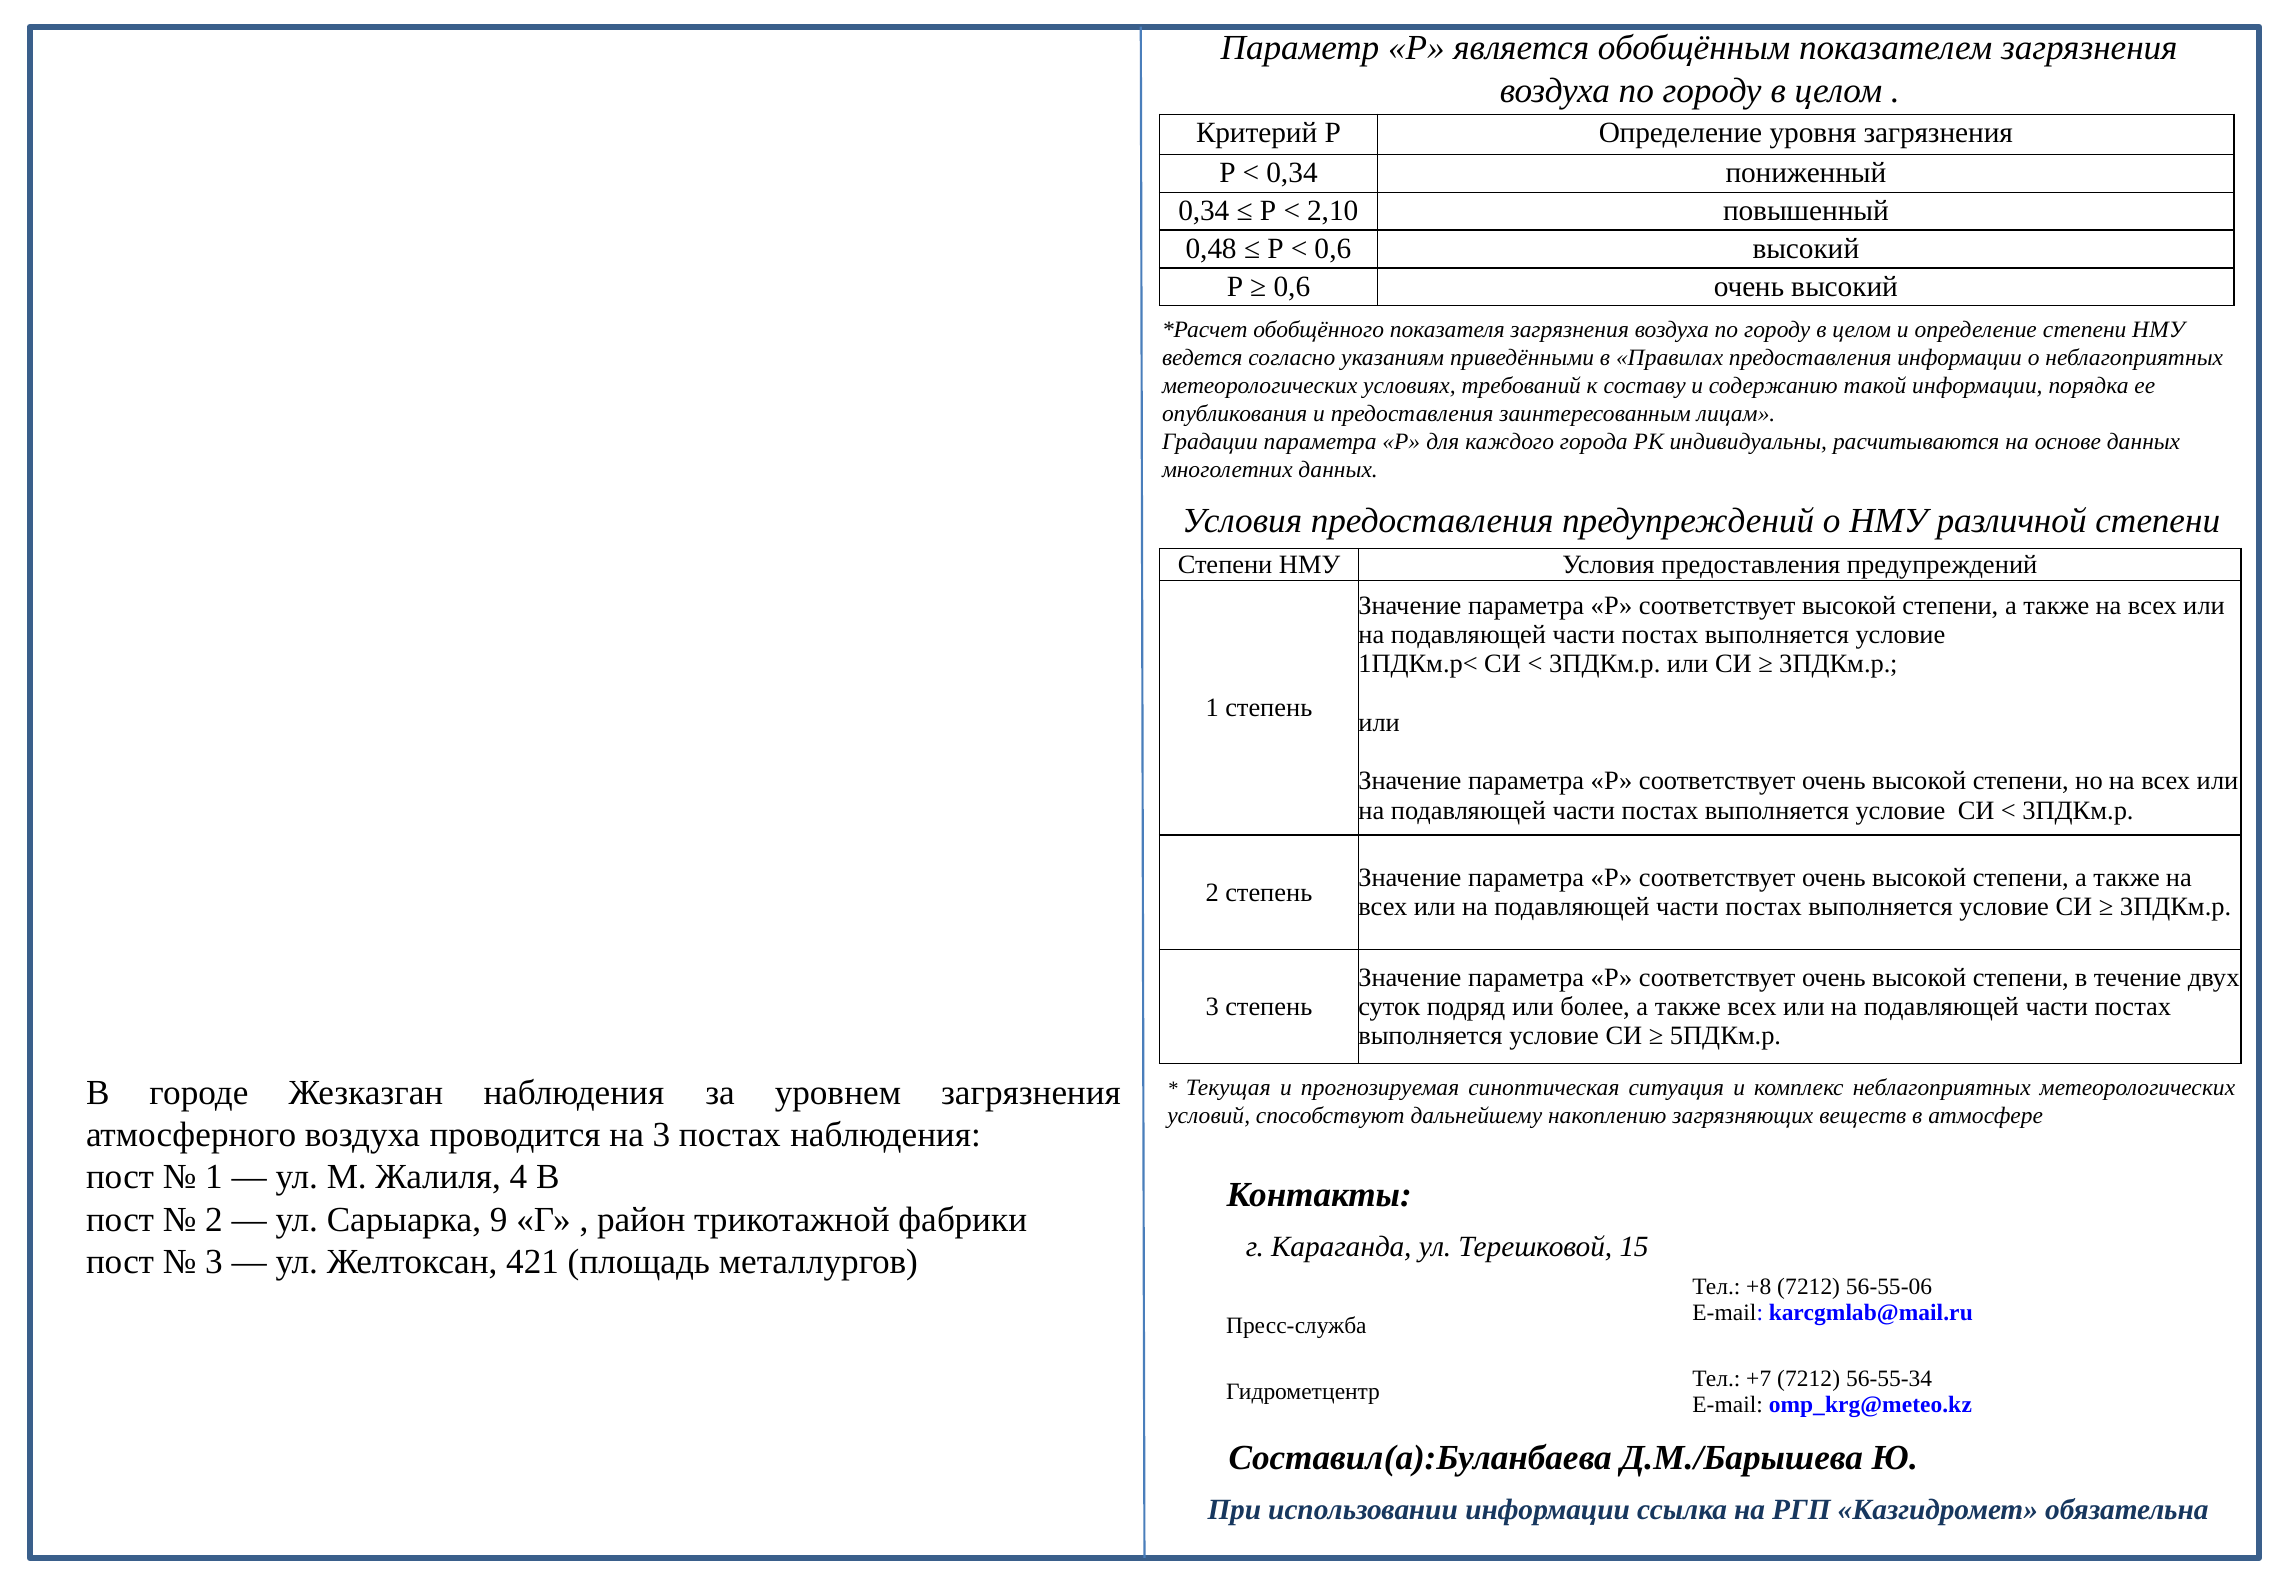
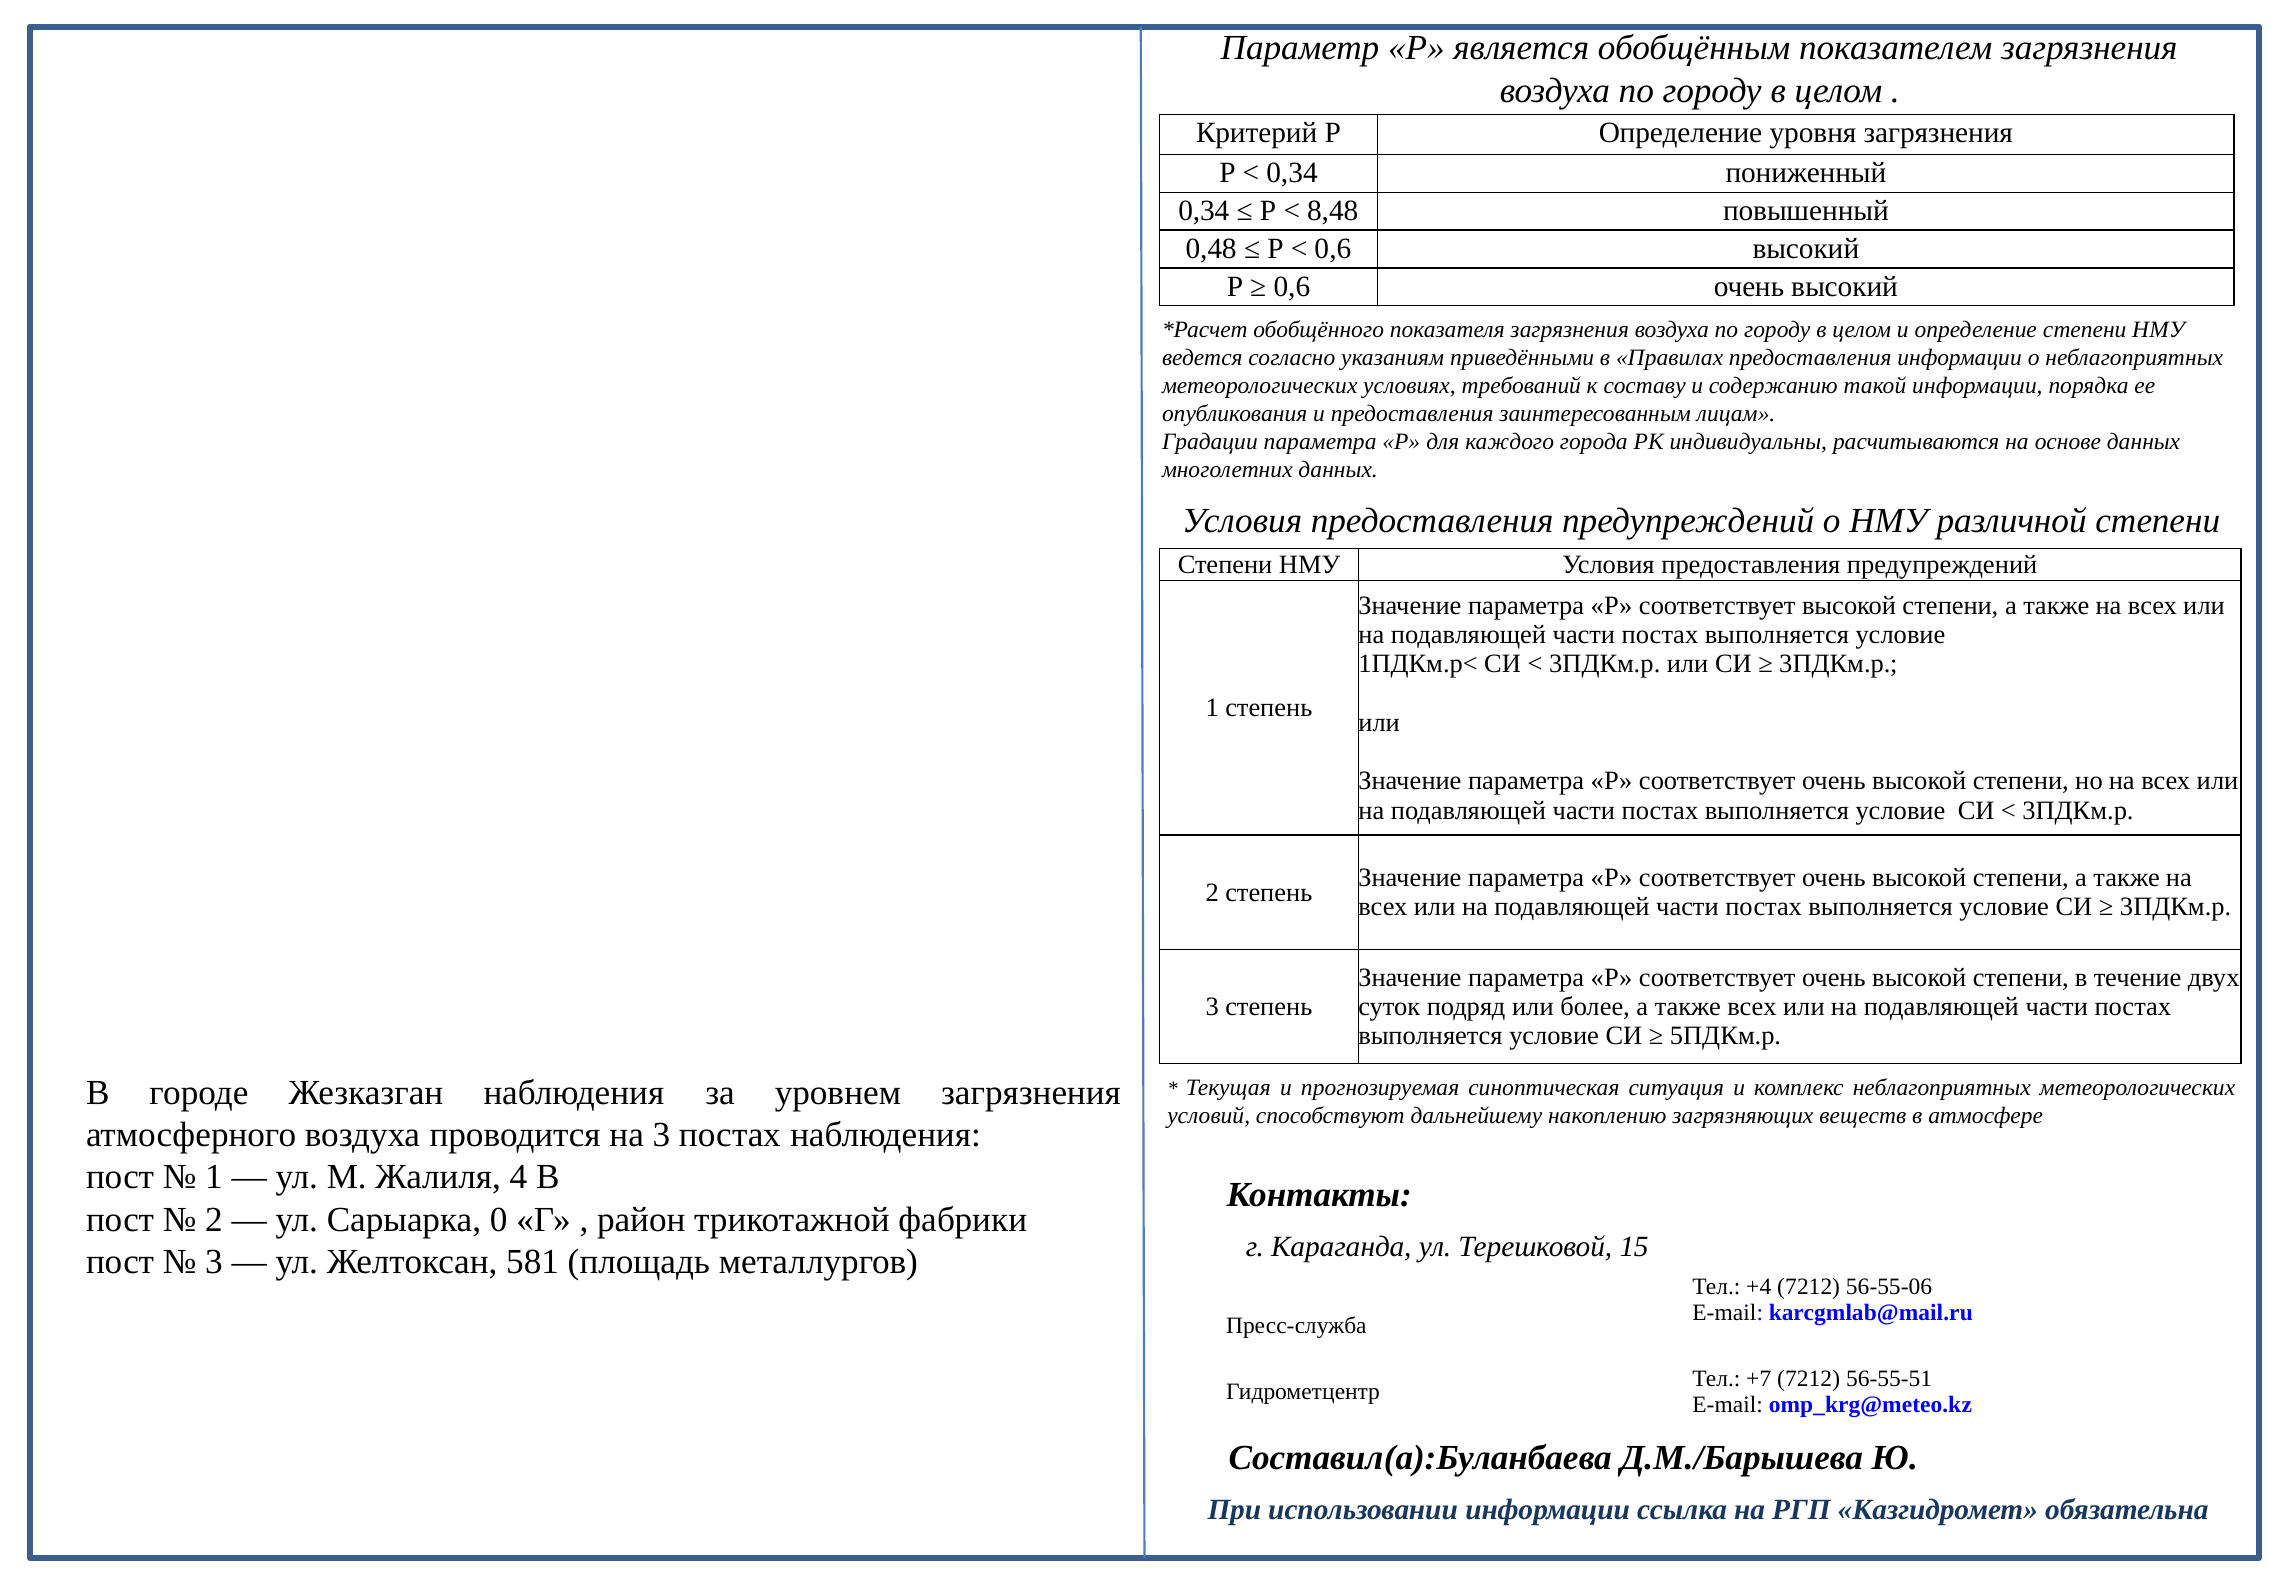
2,10: 2,10 -> 8,48 (1333, 211)
9: 9 -> 0 (499, 1219)
421: 421 -> 581 (533, 1261)
+8: +8 -> +4 (1759, 1287)
56-55-34: 56-55-34 -> 56-55-51 (1889, 1378)
